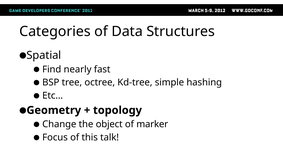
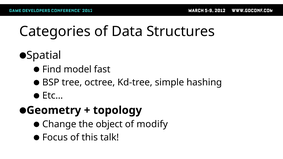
nearly: nearly -> model (78, 69)
marker: marker -> modify (152, 124)
